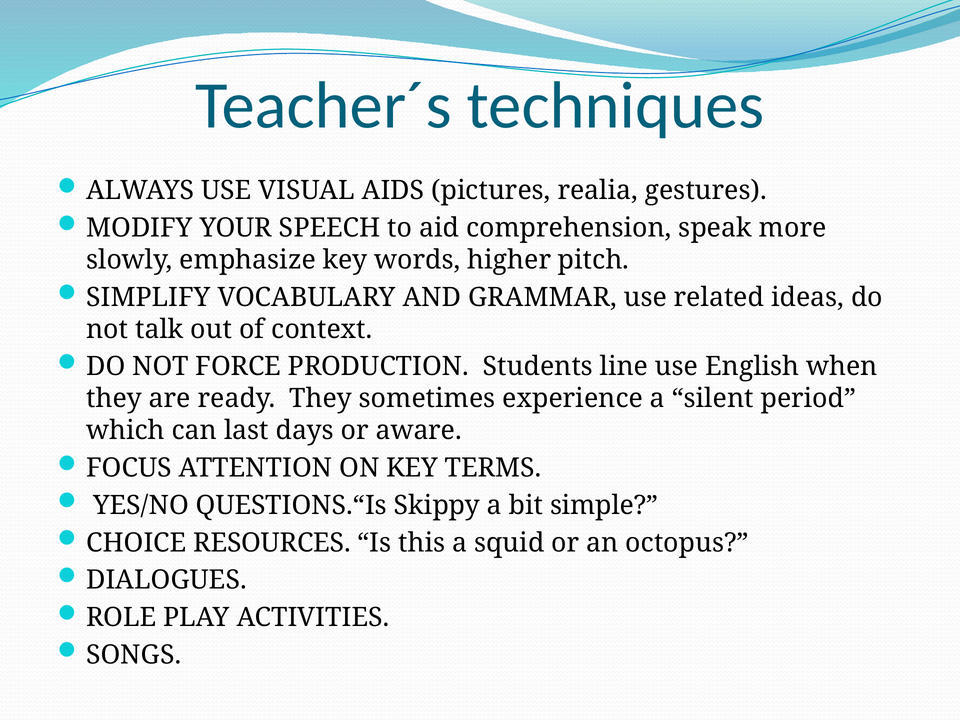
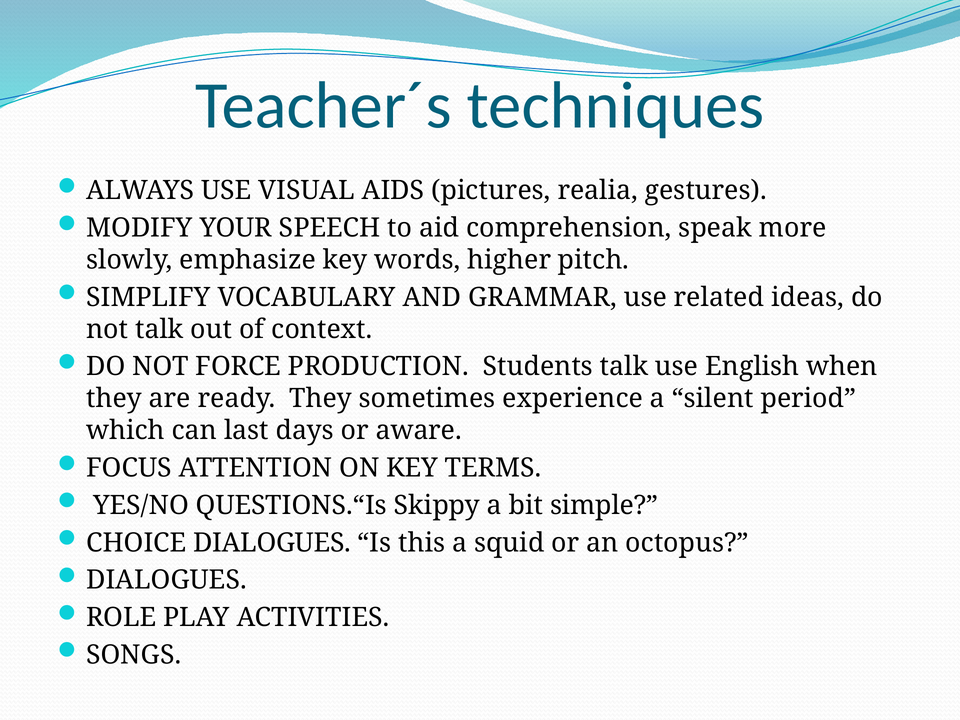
Students line: line -> talk (624, 367)
CHOICE RESOURCES: RESOURCES -> DIALOGUES (272, 543)
